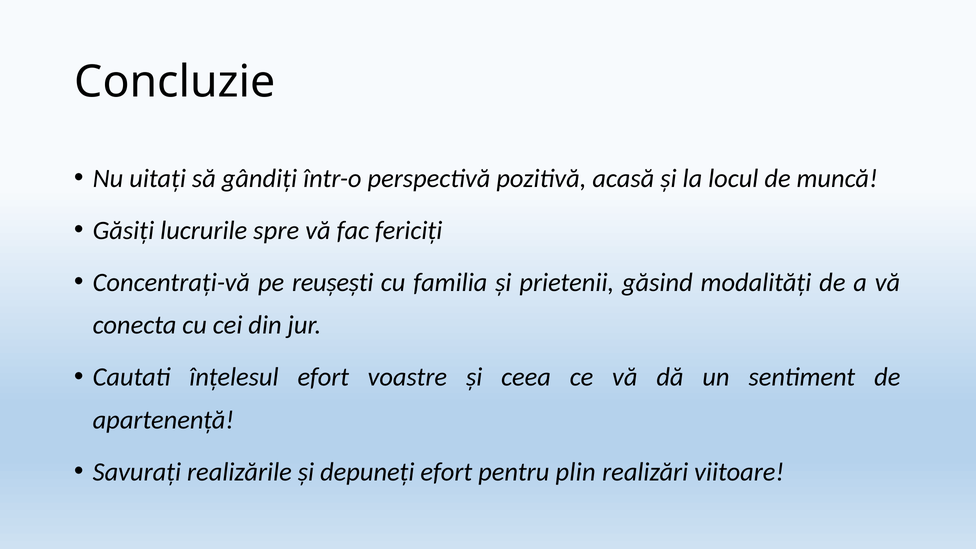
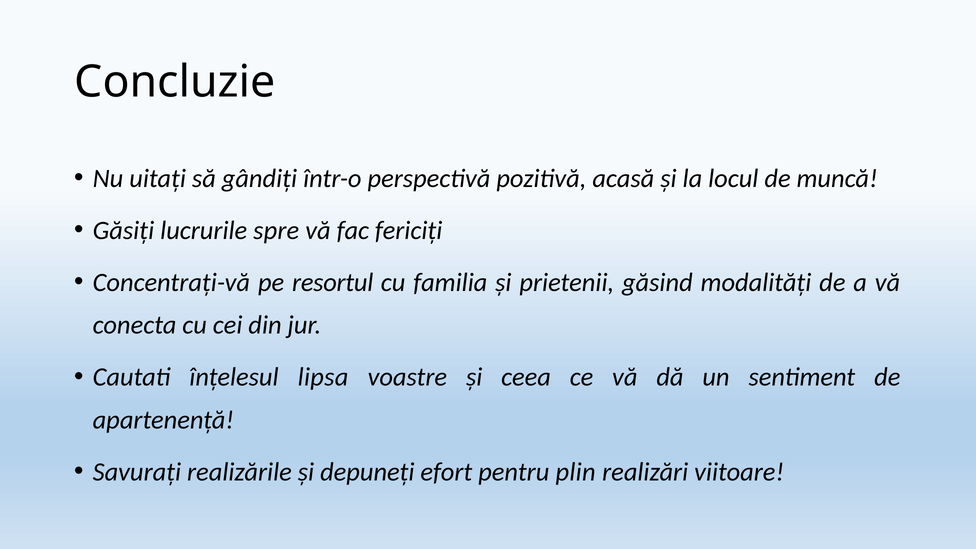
reușești: reușești -> resortul (333, 282)
înțelesul efort: efort -> lipsa (323, 377)
